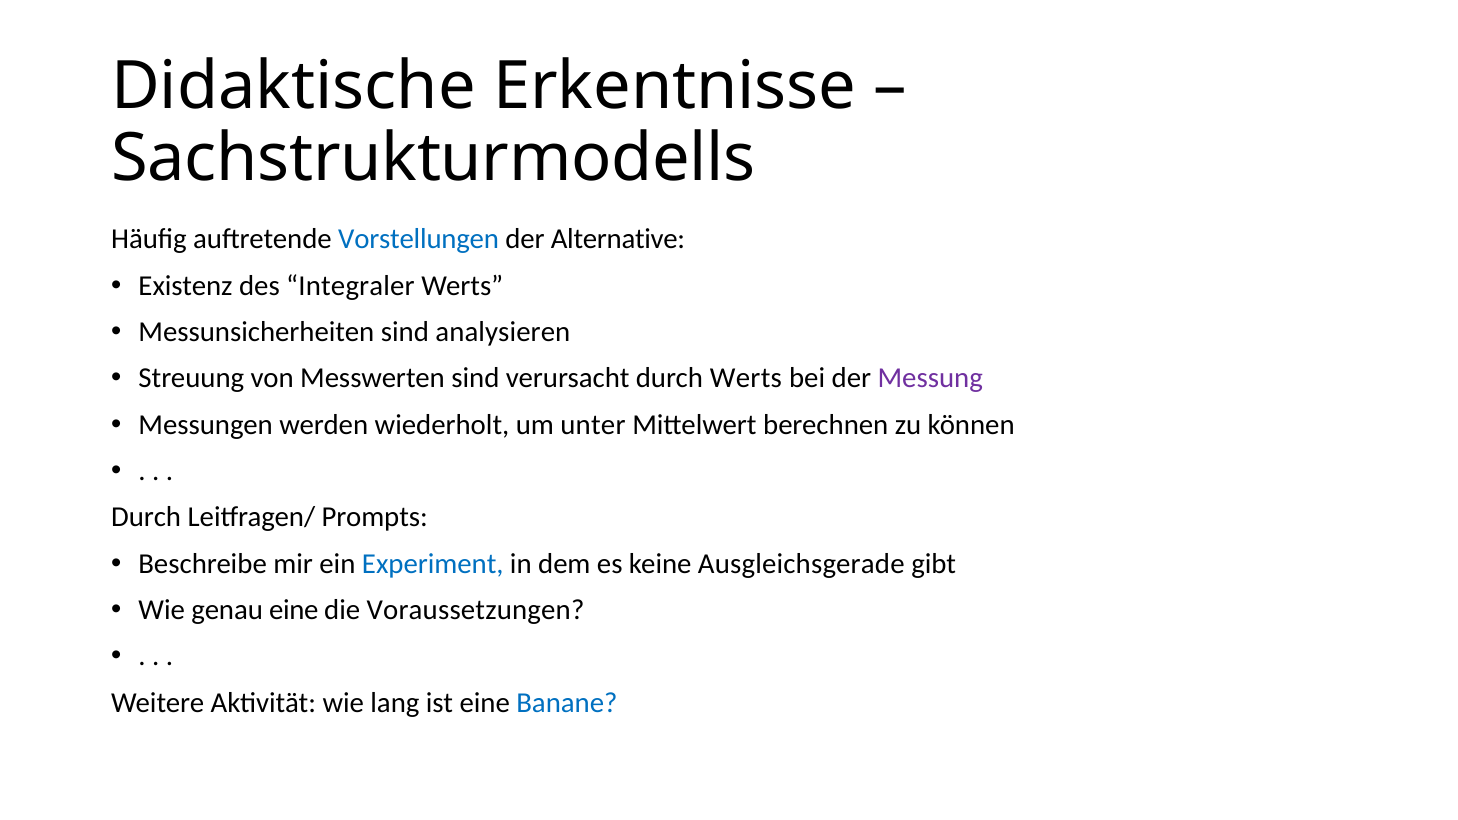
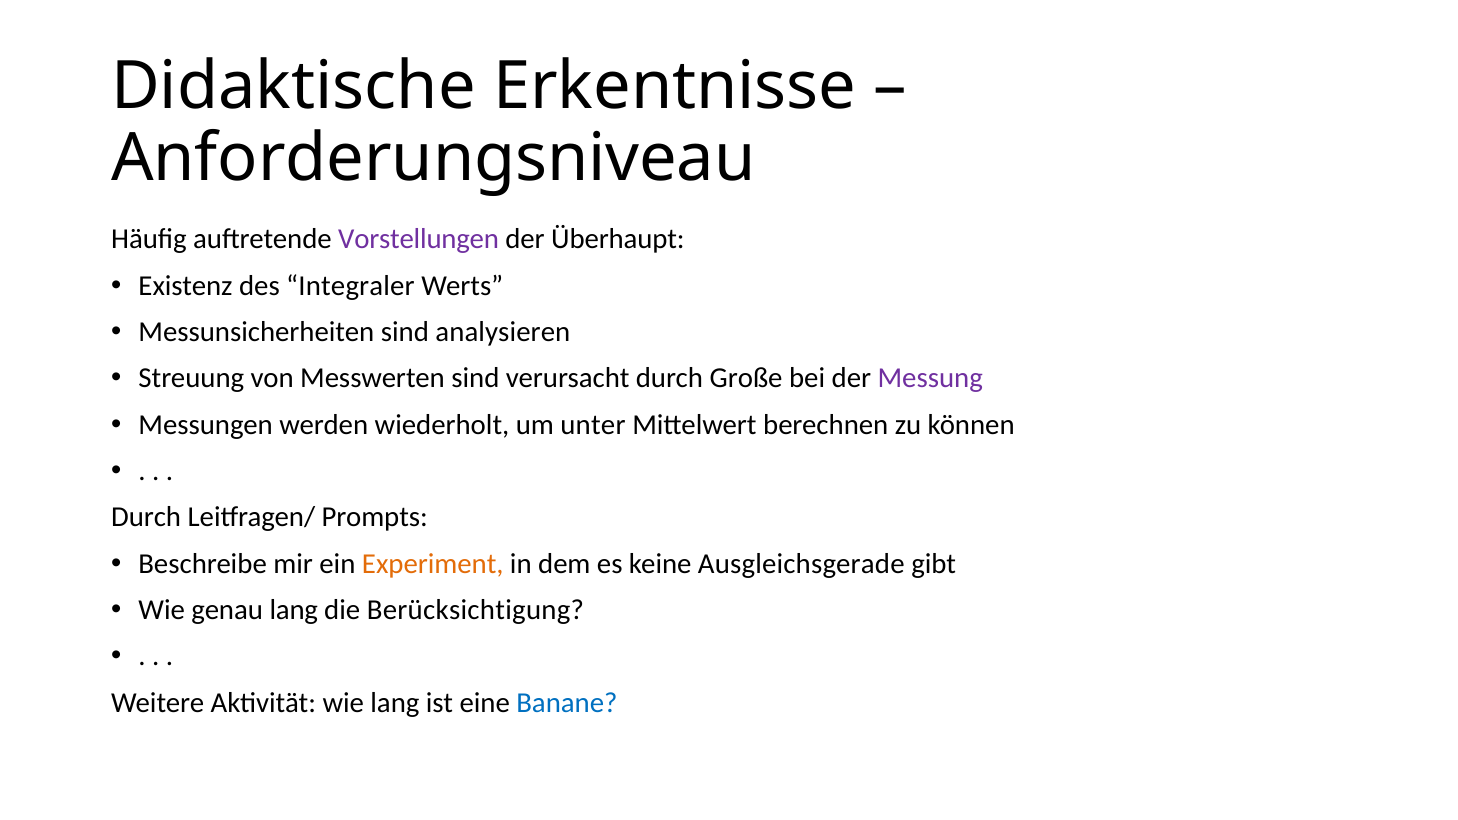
Sachstrukturmodells: Sachstrukturmodells -> Anforderungsniveau (433, 159)
Vorstellungen colour: blue -> purple (419, 239)
Alternative: Alternative -> Überhaupt (618, 239)
durch Werts: Werts -> Große (746, 378)
Experiment colour: blue -> orange (433, 564)
genau eine: eine -> lang (294, 610)
Voraussetzungen: Voraussetzungen -> Berücksichtigung (475, 610)
